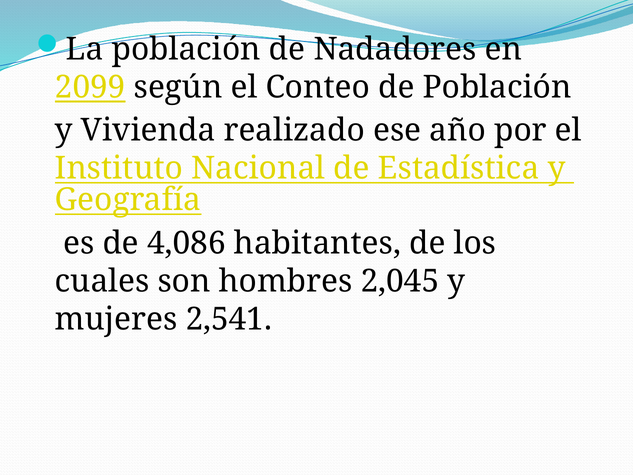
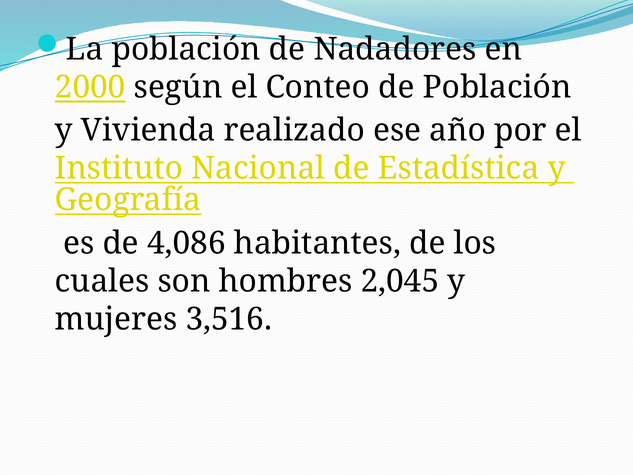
2099: 2099 -> 2000 (90, 87)
2,541: 2,541 -> 3,516 (229, 319)
